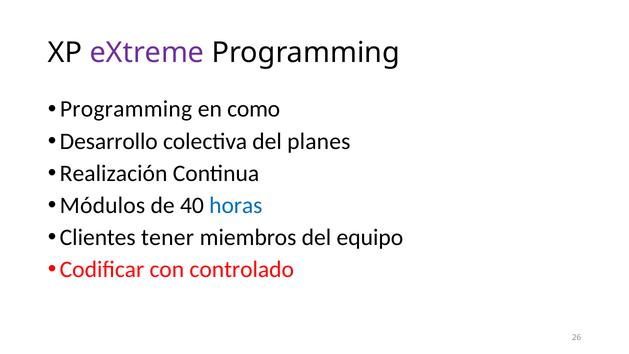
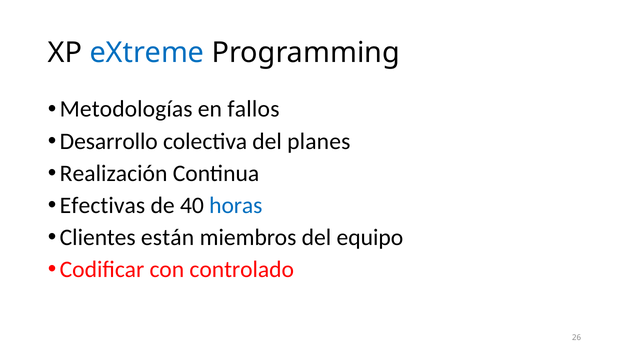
eXtreme colour: purple -> blue (147, 53)
Programming: Programming -> Metodologías (126, 109)
como: como -> fallos (253, 109)
Módulos: Módulos -> Efectivas (102, 205)
tener: tener -> están (168, 237)
